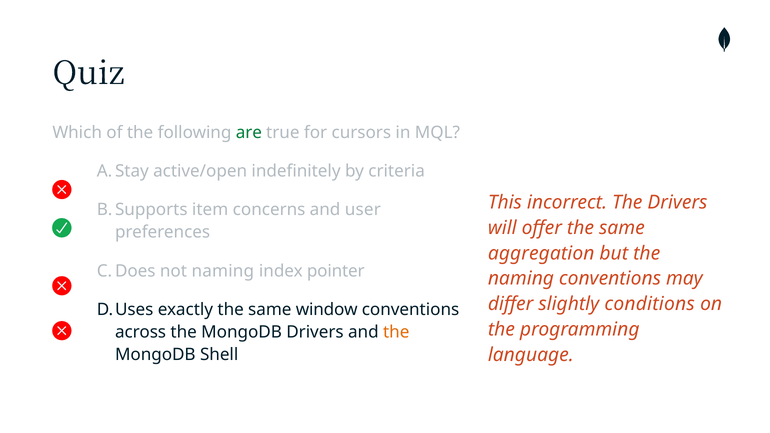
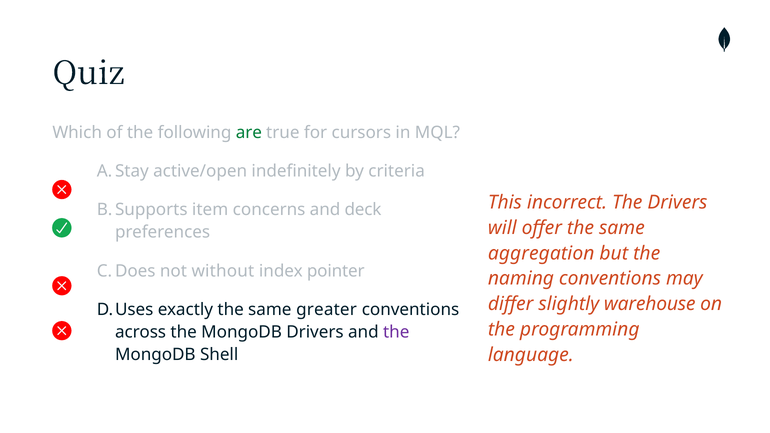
user: user -> deck (363, 210)
not naming: naming -> without (223, 271)
conditions: conditions -> warehouse (650, 304)
window: window -> greater (327, 310)
the colour: orange -> purple (396, 332)
